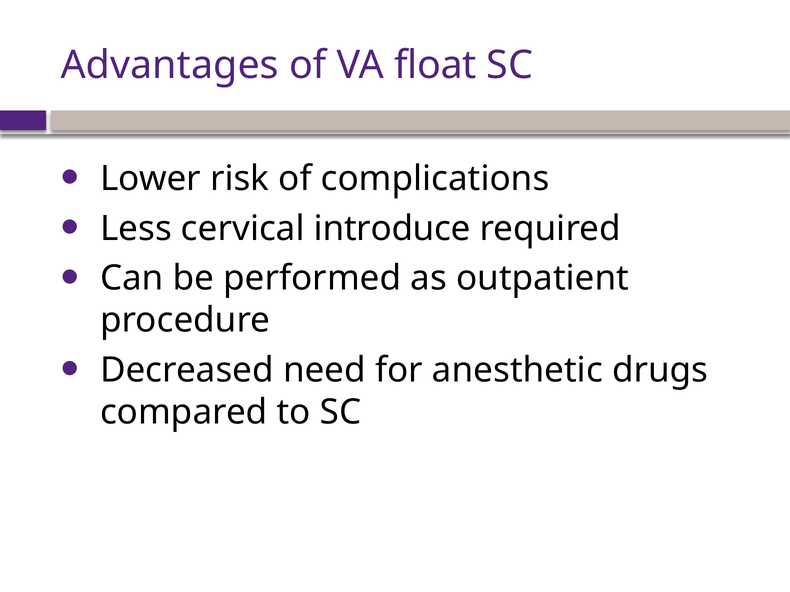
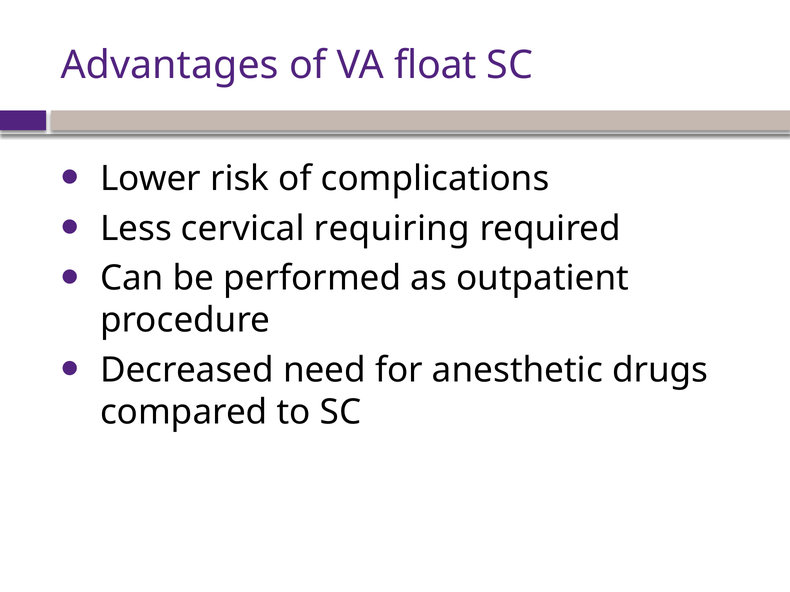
introduce: introduce -> requiring (392, 229)
